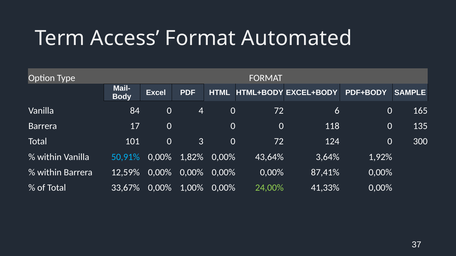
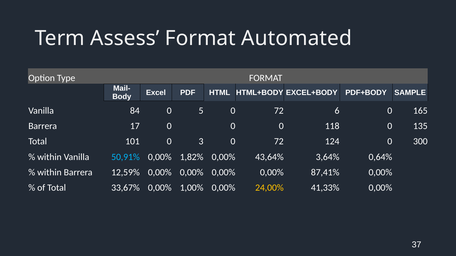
Access: Access -> Assess (125, 38)
4: 4 -> 5 (201, 111)
1,92%: 1,92% -> 0,64% (380, 157)
24,00% colour: light green -> yellow (269, 188)
